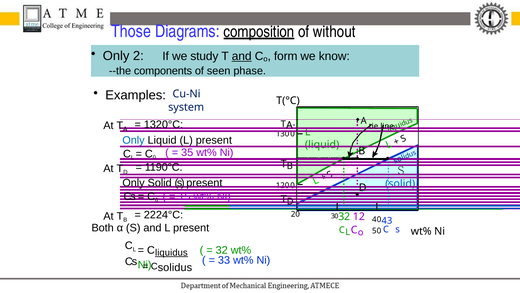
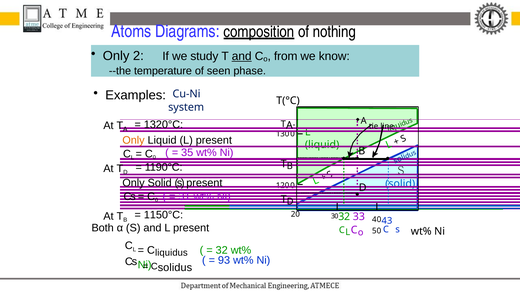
Those: Those -> Atoms (131, 31)
without: without -> nothing (334, 32)
form: form -> from (286, 56)
components: components -> temperature (163, 71)
Only colour: blue -> orange (133, 140)
15: 15 -> 31 (184, 196)
2224°C: 2224°C -> 1150°C (164, 215)
12: 12 -> 33 (359, 216)
liquidus underline: present -> none (171, 252)
33: 33 -> 93 (224, 260)
